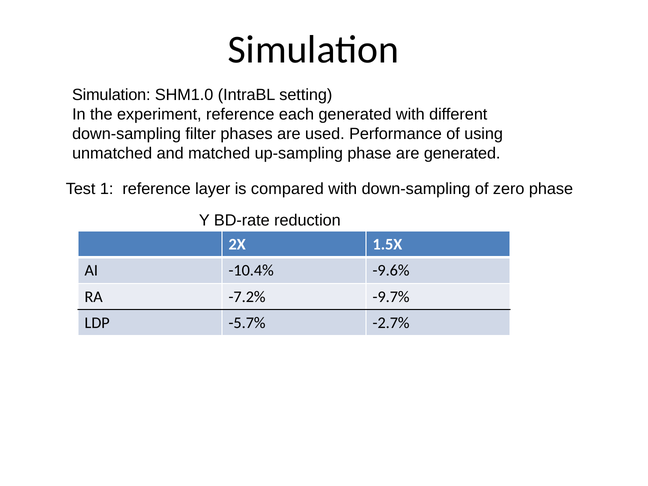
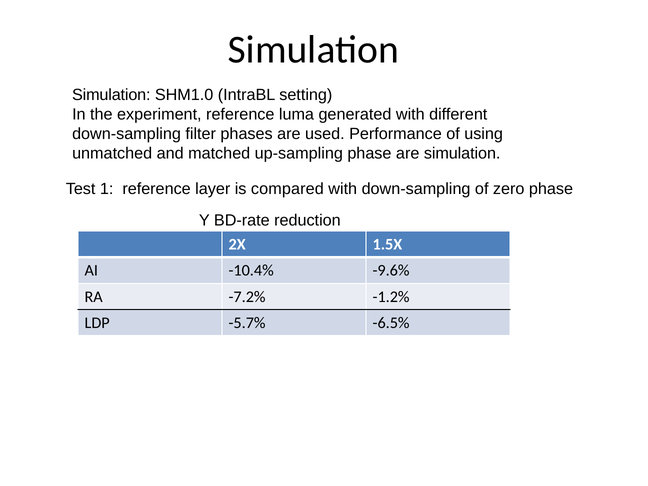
each: each -> luma (296, 114)
are generated: generated -> simulation (462, 153)
-9.7%: -9.7% -> -1.2% (391, 297)
-2.7%: -2.7% -> -6.5% (391, 323)
